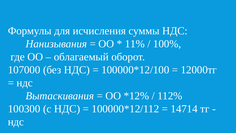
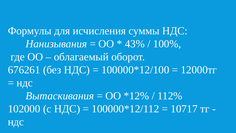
11%: 11% -> 43% (135, 44)
107000: 107000 -> 676261 (24, 70)
100300: 100300 -> 102000 (24, 109)
14714: 14714 -> 10717 (184, 109)
